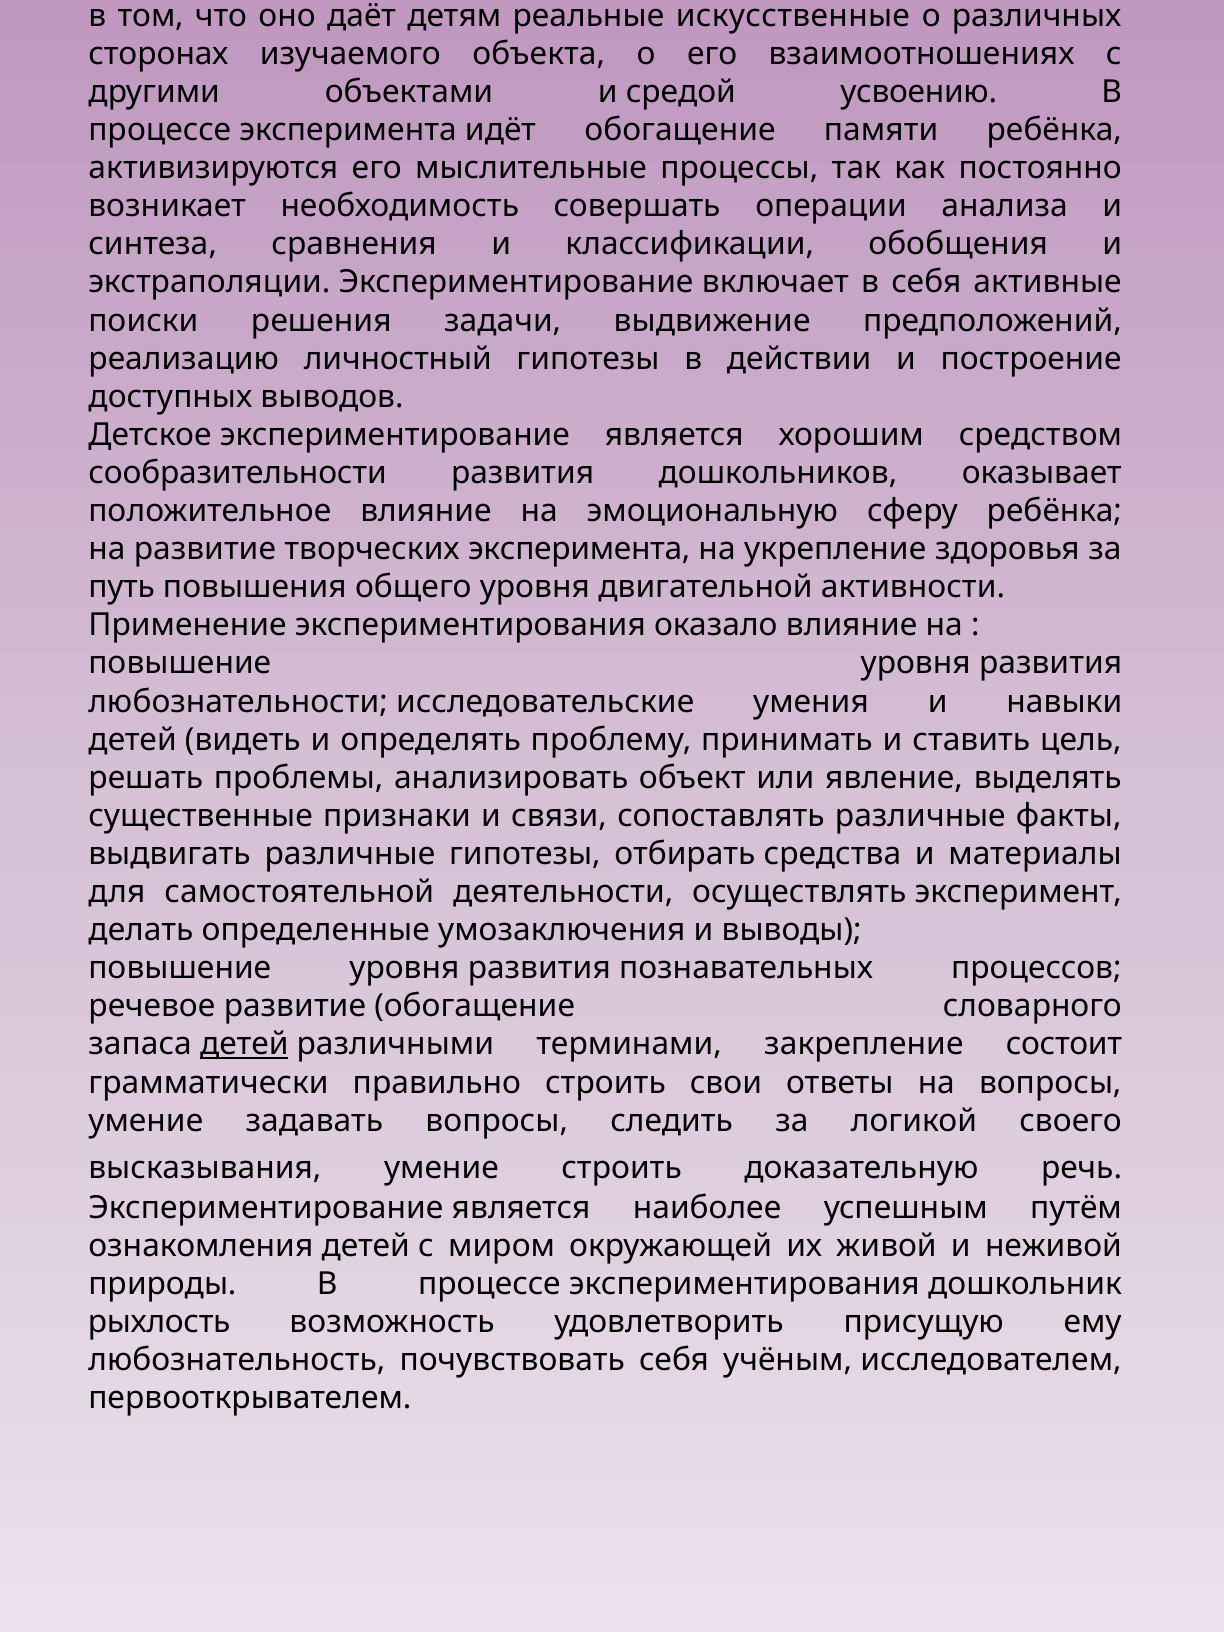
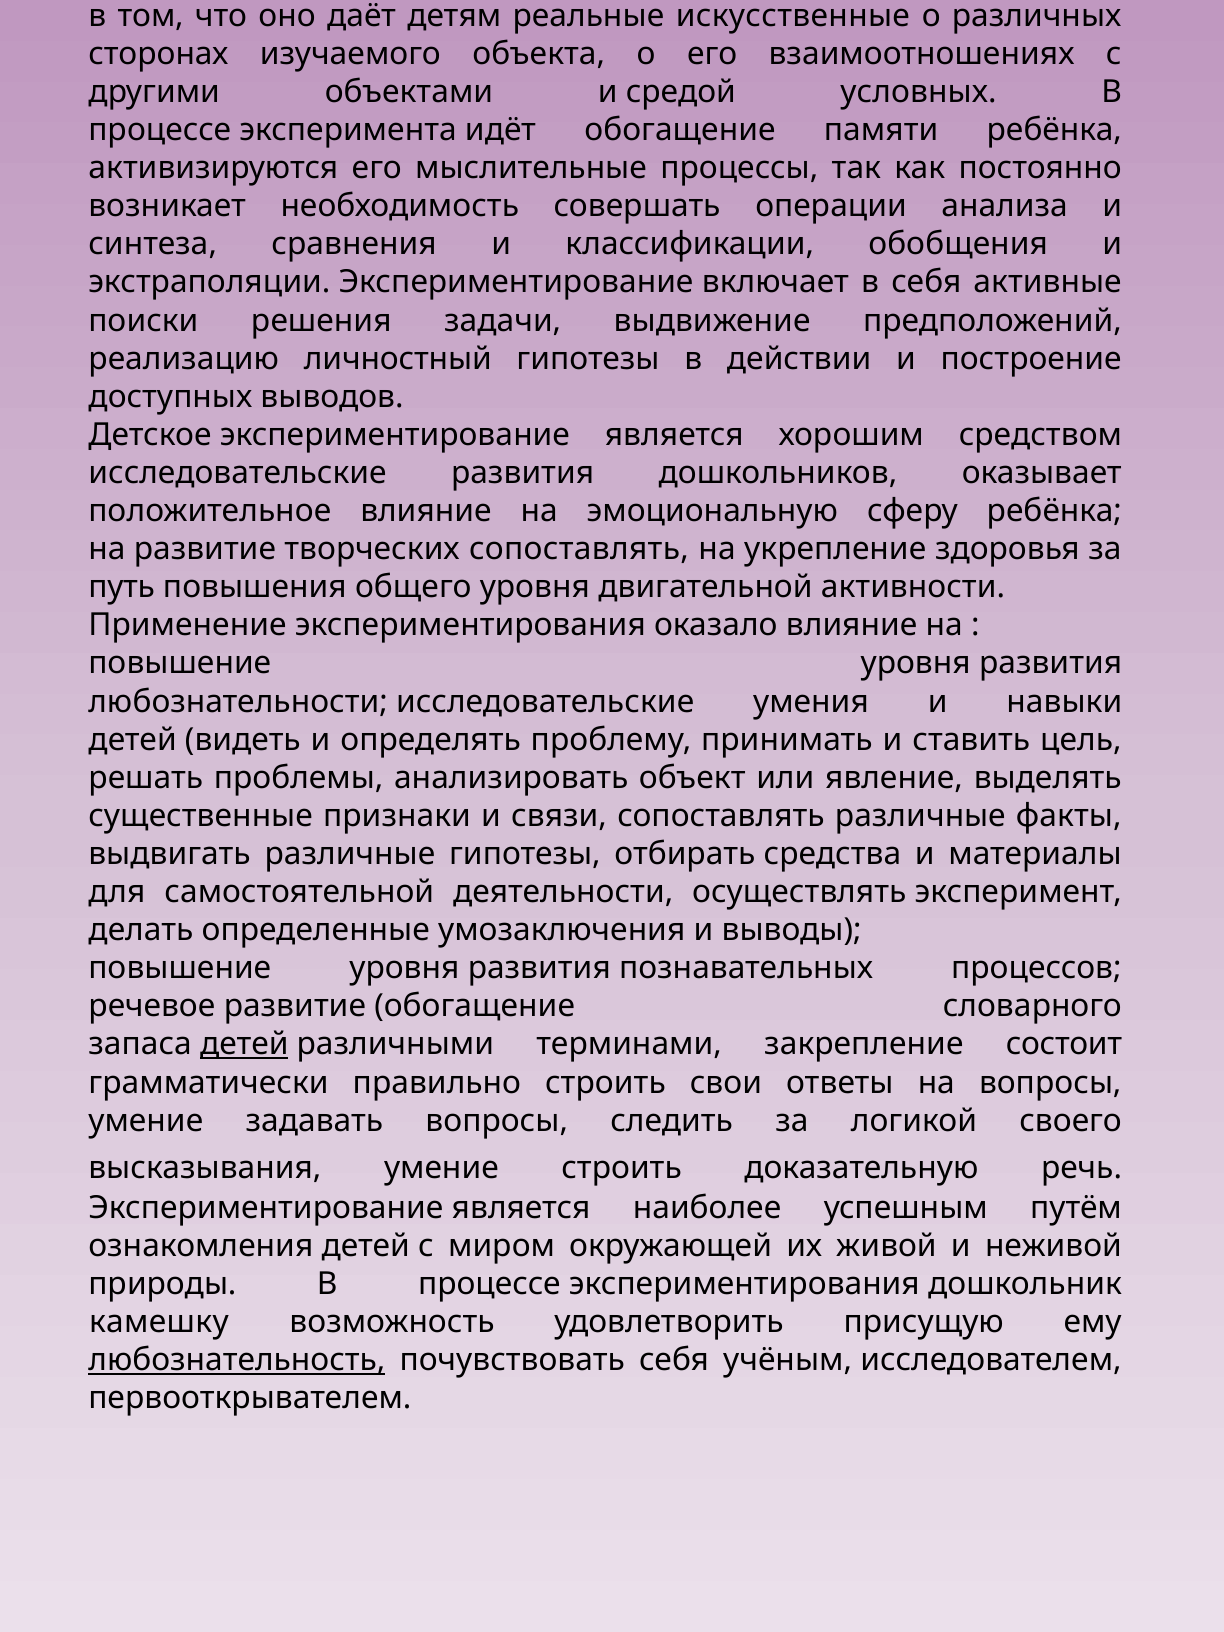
усвоению: усвоению -> условных (919, 92)
сообразительности: сообразительности -> исследовательские (238, 473)
творческих эксперимента: эксперимента -> сопоставлять (579, 549)
рыхлость: рыхлость -> камешку (159, 1322)
любознательность underline: none -> present (237, 1360)
